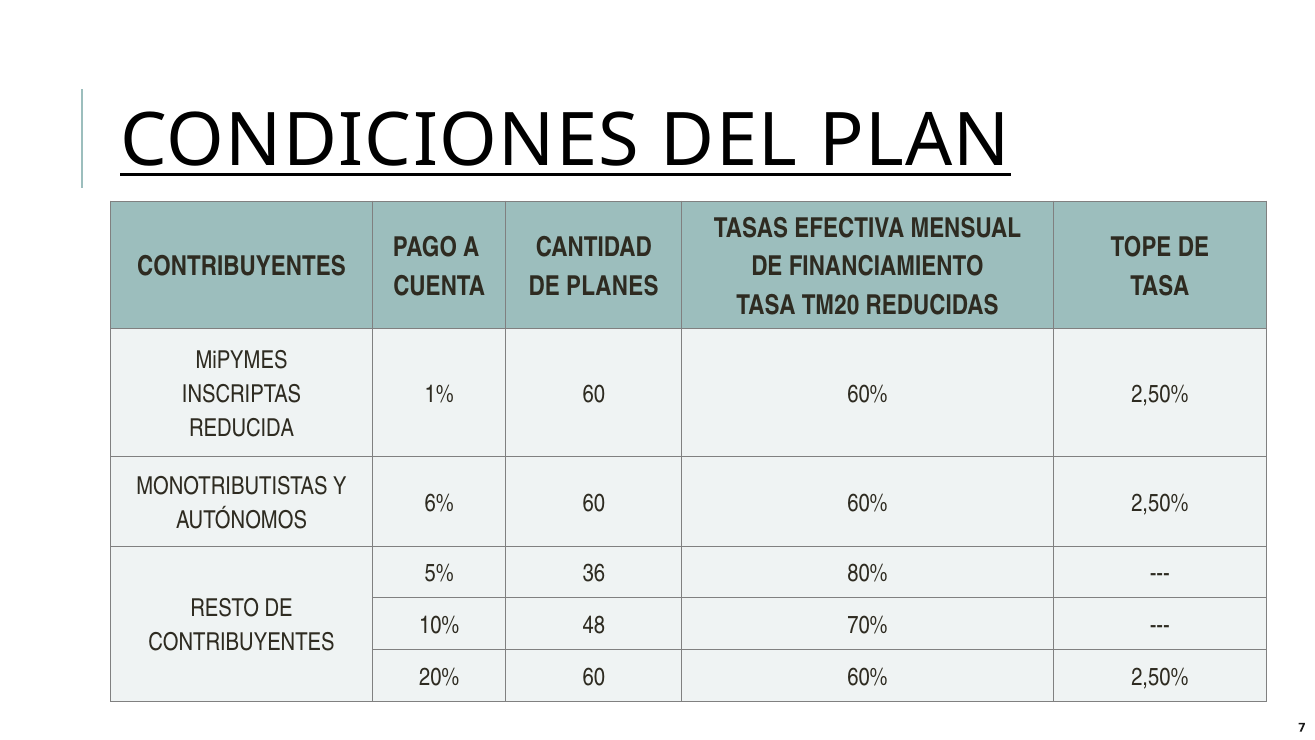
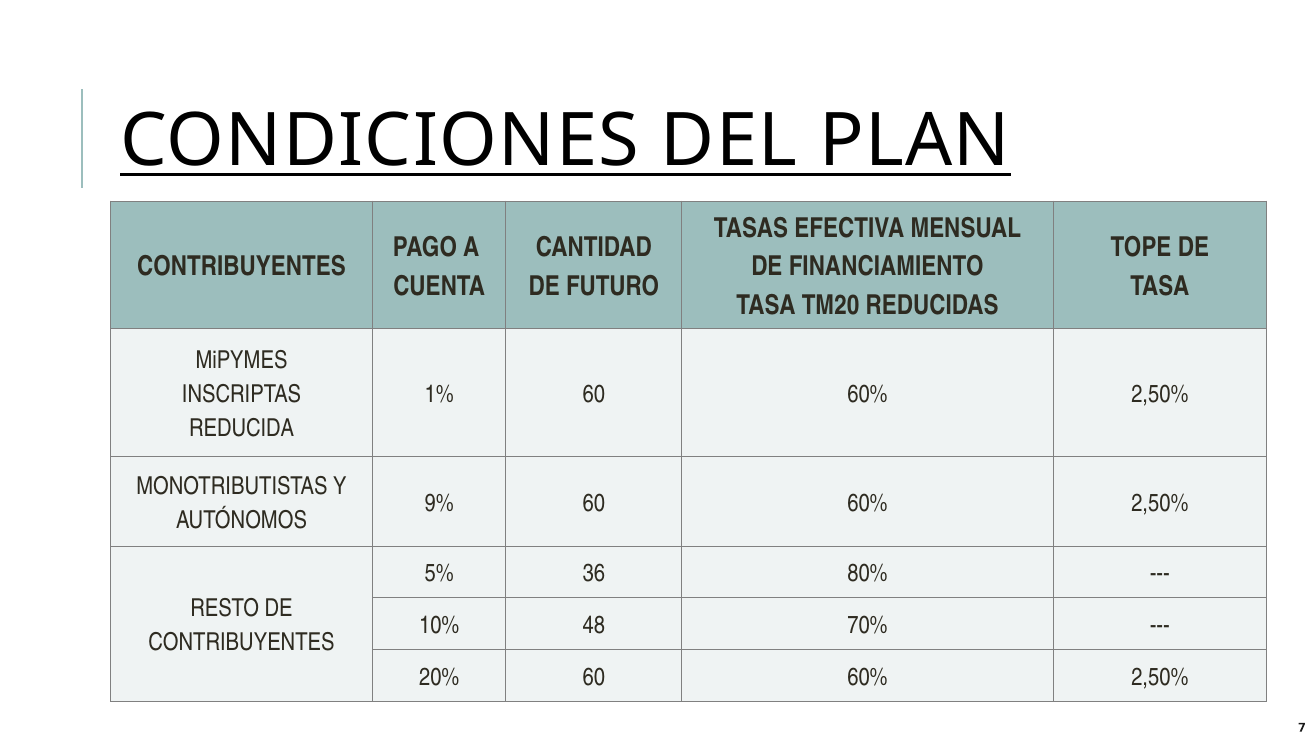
PLANES: PLANES -> FUTURO (613, 286)
6%: 6% -> 9% (439, 503)
